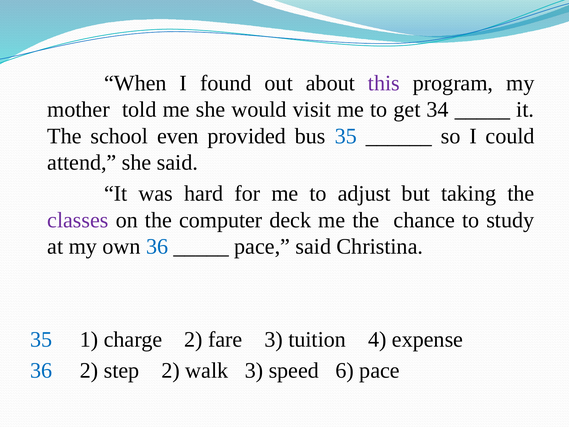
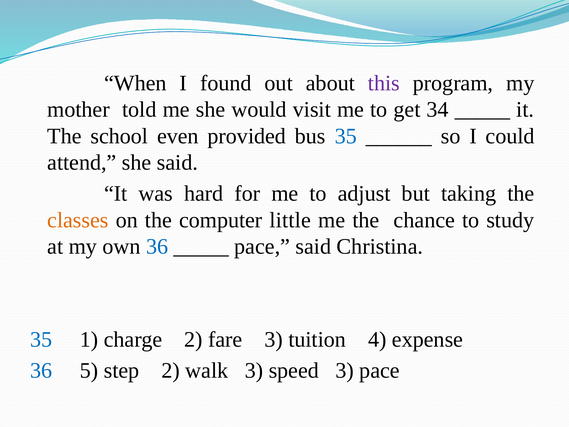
classes colour: purple -> orange (78, 220)
deck: deck -> little (290, 220)
36 2: 2 -> 5 (89, 370)
speed 6: 6 -> 3 (345, 370)
